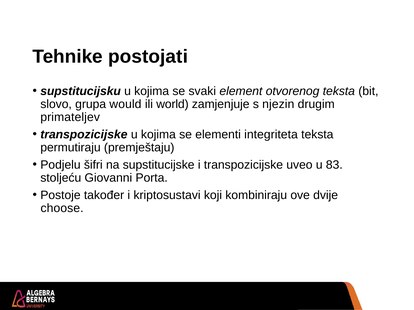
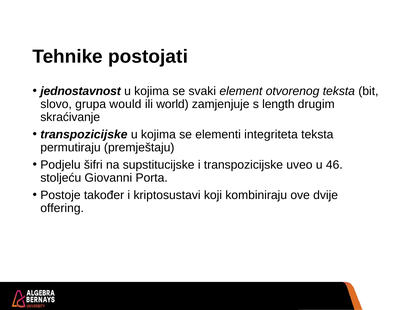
supstitucijsku: supstitucijsku -> jednostavnost (81, 91)
njezin: njezin -> length (278, 104)
primateljev: primateljev -> skraćivanje (70, 117)
83: 83 -> 46 (334, 165)
choose: choose -> offering (62, 208)
